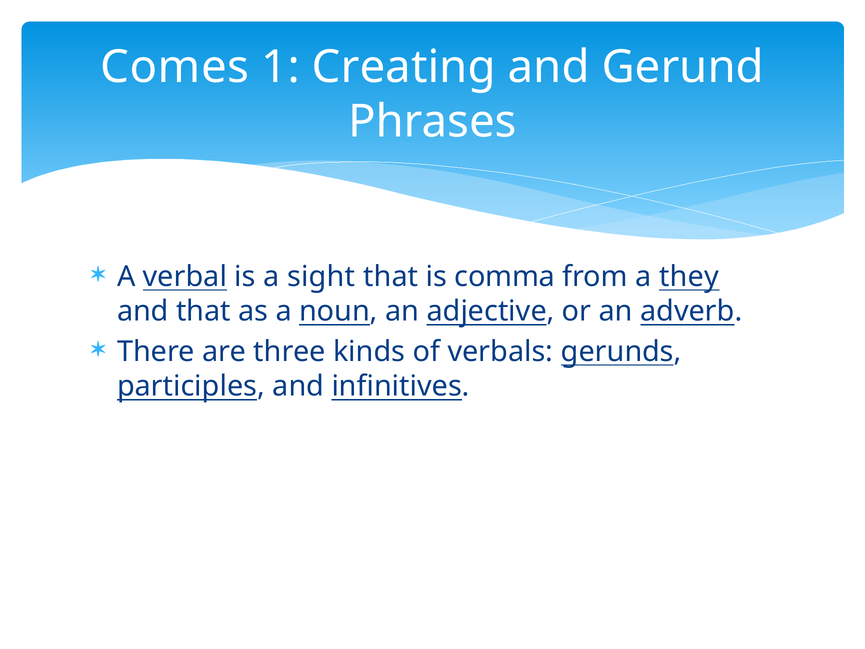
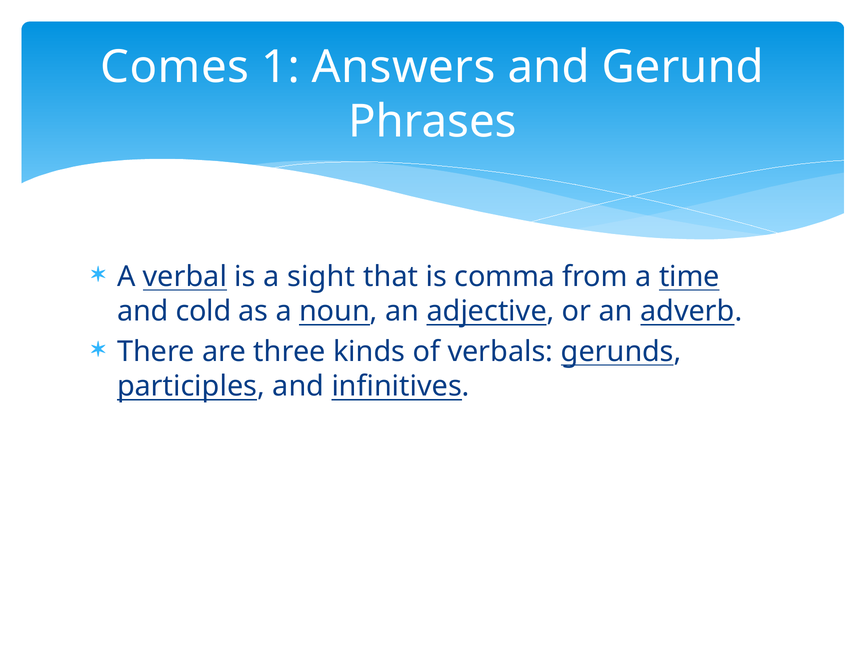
Creating: Creating -> Answers (404, 67)
they: they -> time (689, 277)
and that: that -> cold (204, 311)
